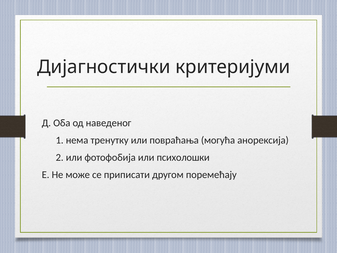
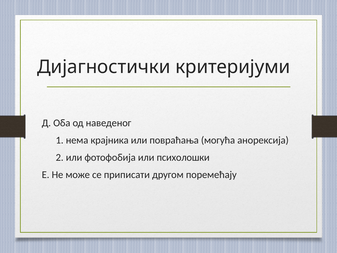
тренутку: тренутку -> крајника (110, 140)
